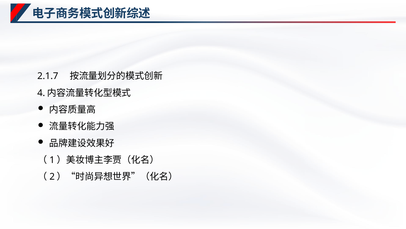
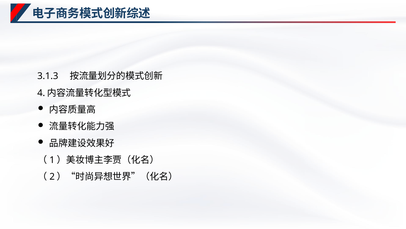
2.1.7: 2.1.7 -> 3.1.3 (48, 76)
